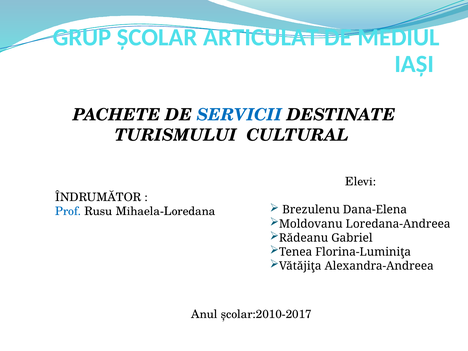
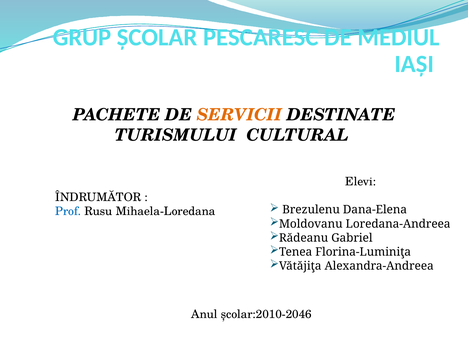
ARTICULAT: ARTICULAT -> PESCARESC (261, 37)
SERVICII colour: blue -> orange (239, 115)
şcolar:2010-2017: şcolar:2010-2017 -> şcolar:2010-2046 (266, 314)
